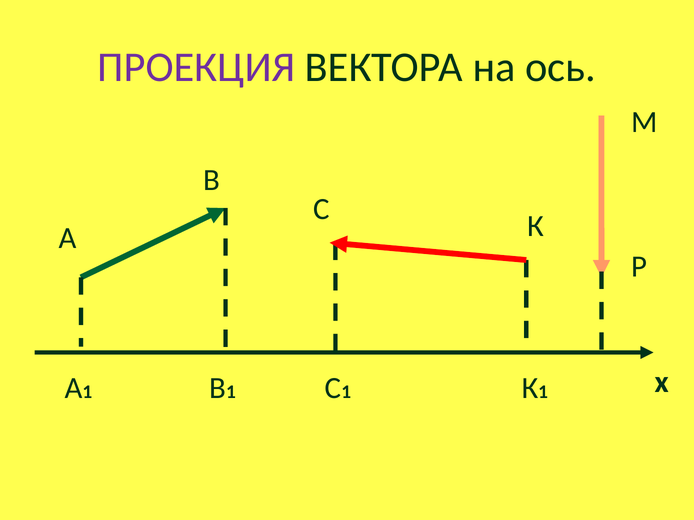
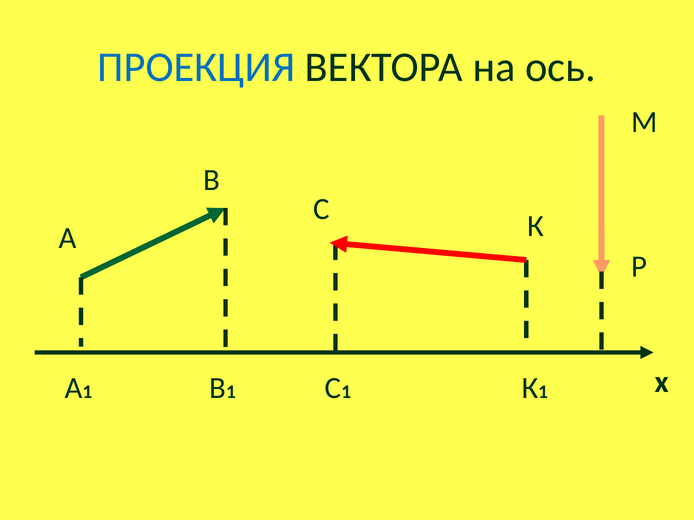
ПРОЕКЦИЯ colour: purple -> blue (196, 67)
